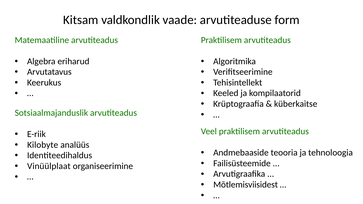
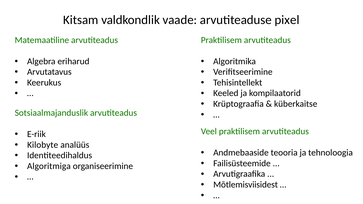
form: form -> pixel (287, 20)
Vinüülplaat: Vinüülplaat -> Algoritmiga (49, 166)
